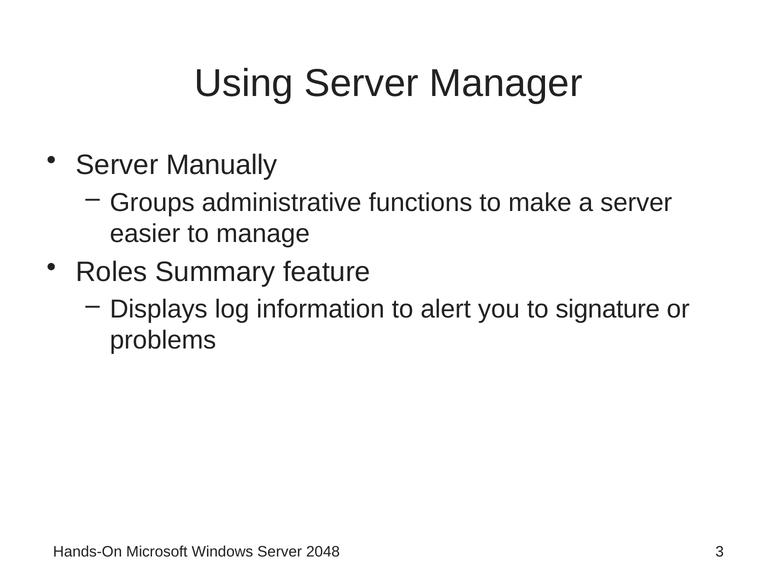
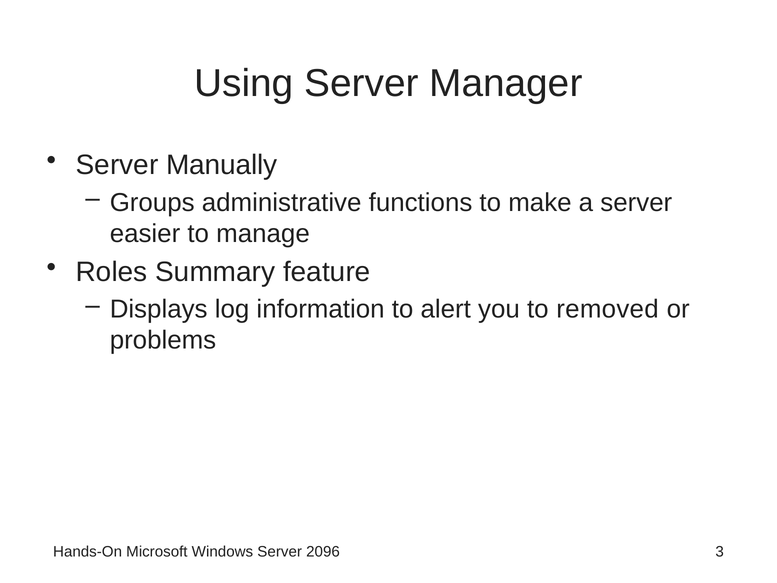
signature: signature -> removed (607, 309)
2048: 2048 -> 2096 (323, 551)
